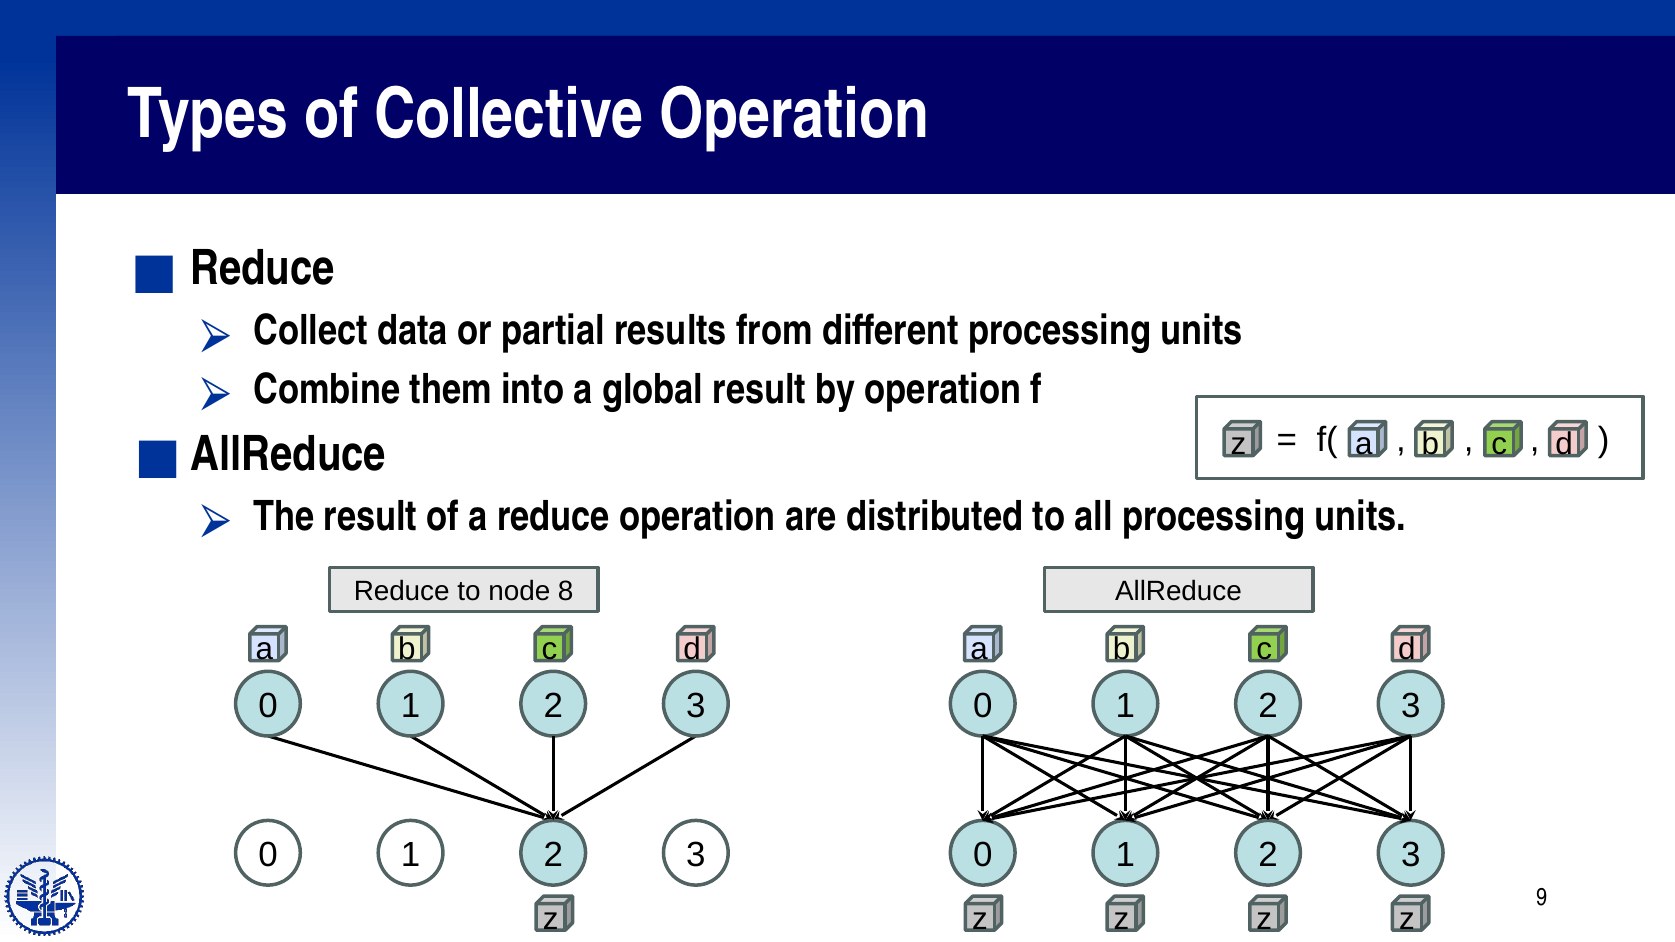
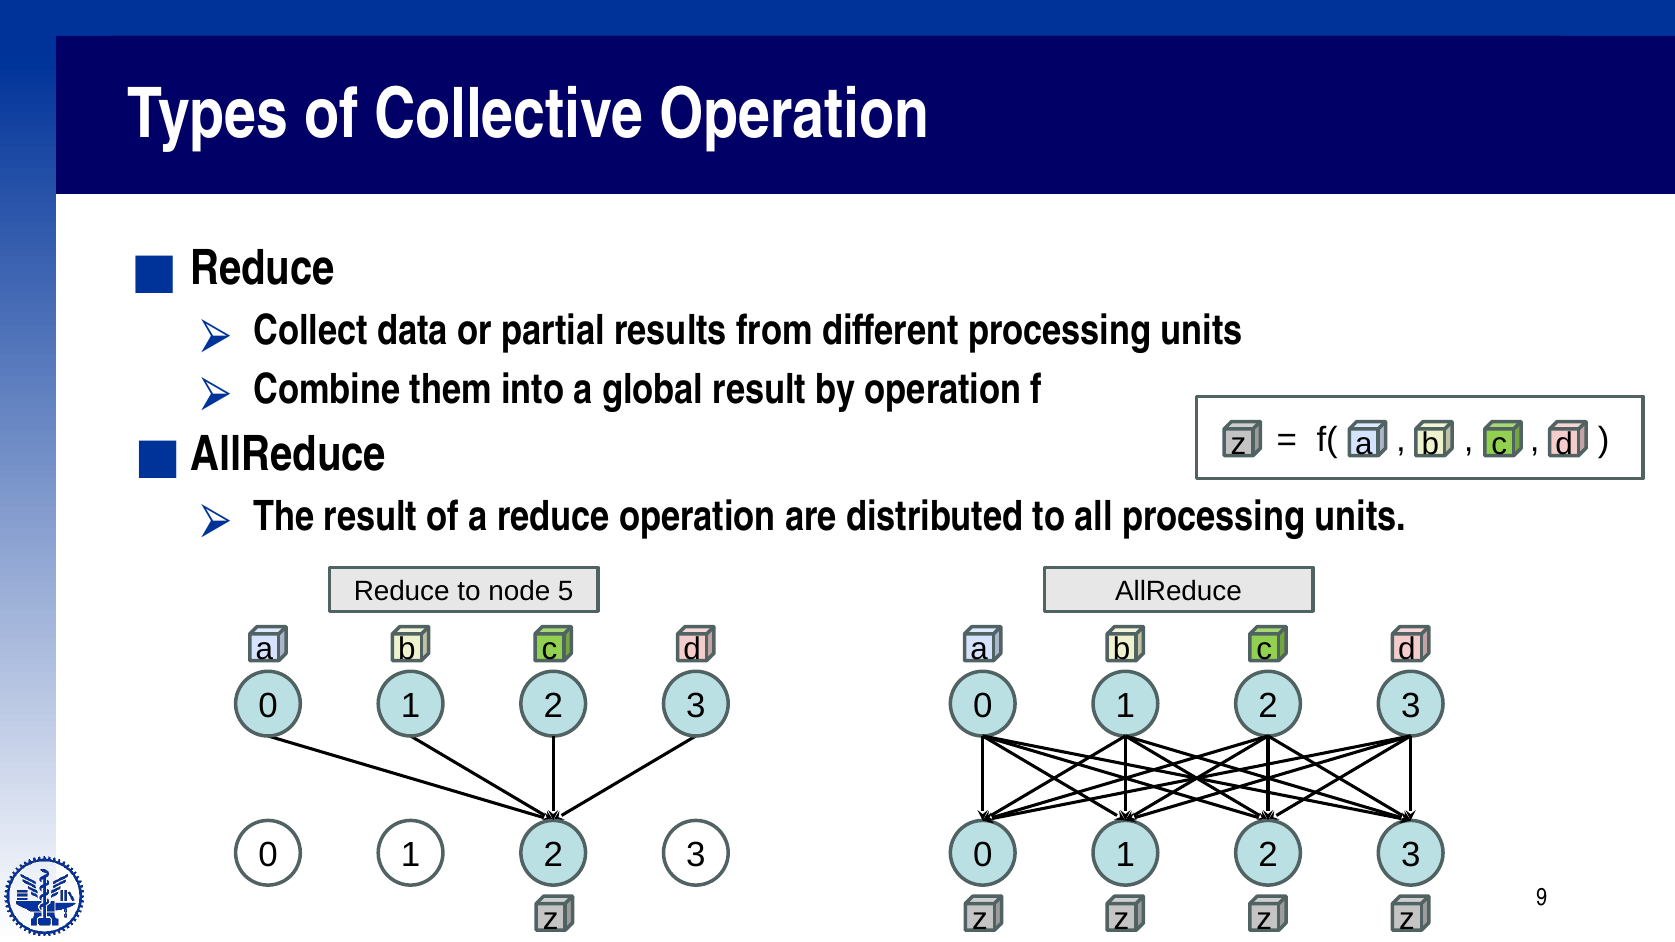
8: 8 -> 5 (566, 591)
